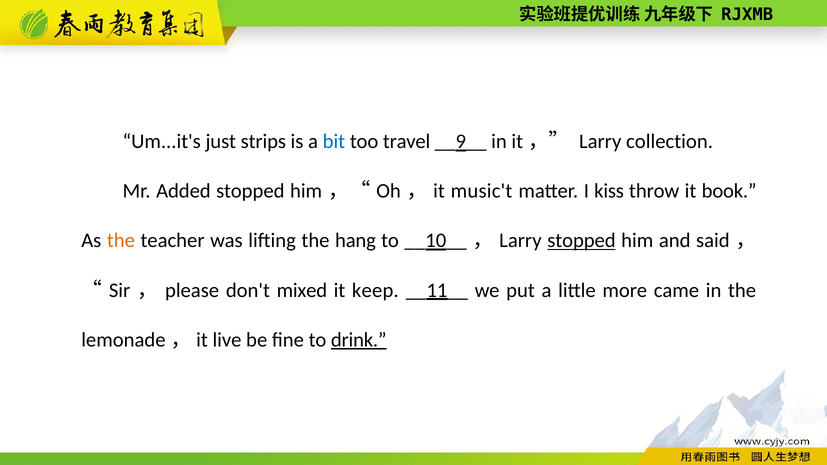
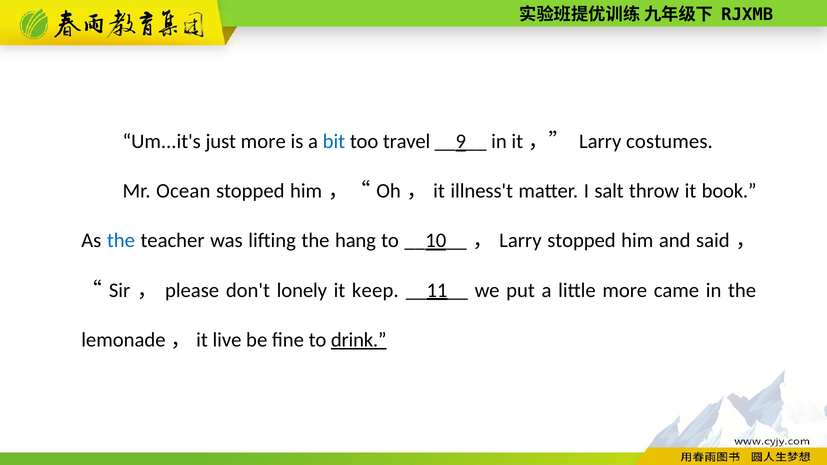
just strips: strips -> more (263, 142)
collection: collection -> costumes (669, 142)
Added: Added -> Ocean (183, 191)
music't: music't -> illness't (482, 191)
kiss: kiss -> salt (609, 191)
the colour: orange -> blue (121, 241)
stopped underline: present -> none (581, 241)
mixed: mixed -> lonely (302, 290)
